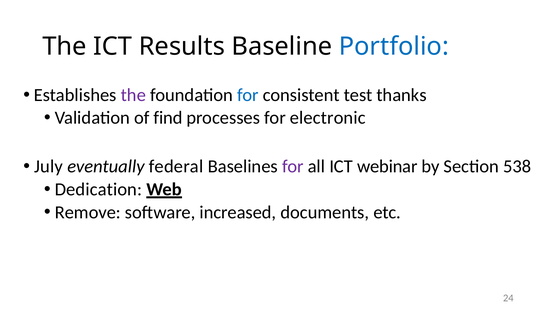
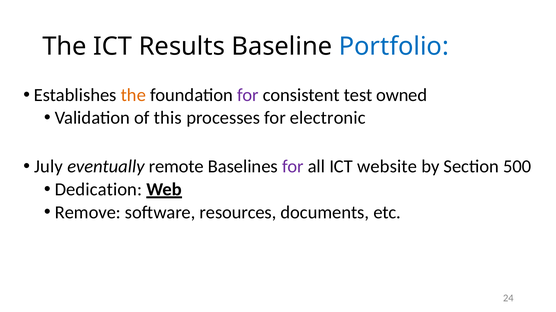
the colour: purple -> orange (133, 95)
for colour: blue -> purple (248, 95)
thanks: thanks -> owned (402, 95)
find: find -> this (168, 118)
federal: federal -> remote (176, 167)
webinar: webinar -> website (387, 167)
538: 538 -> 500 (517, 167)
increased: increased -> resources (238, 213)
